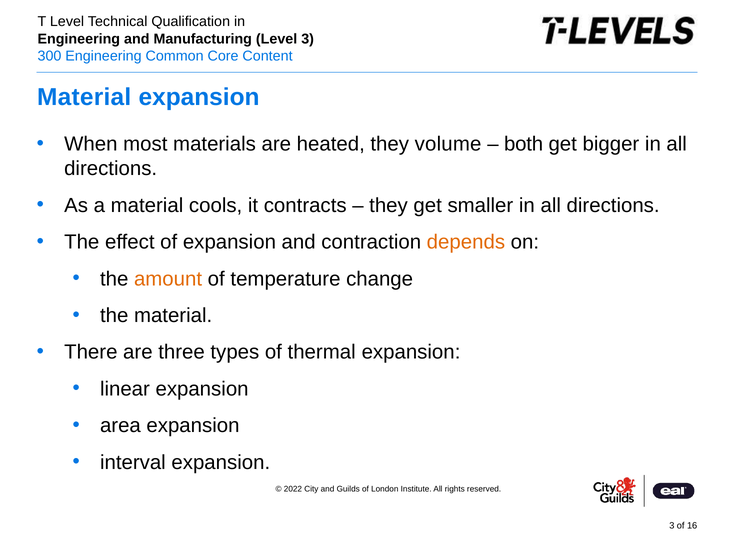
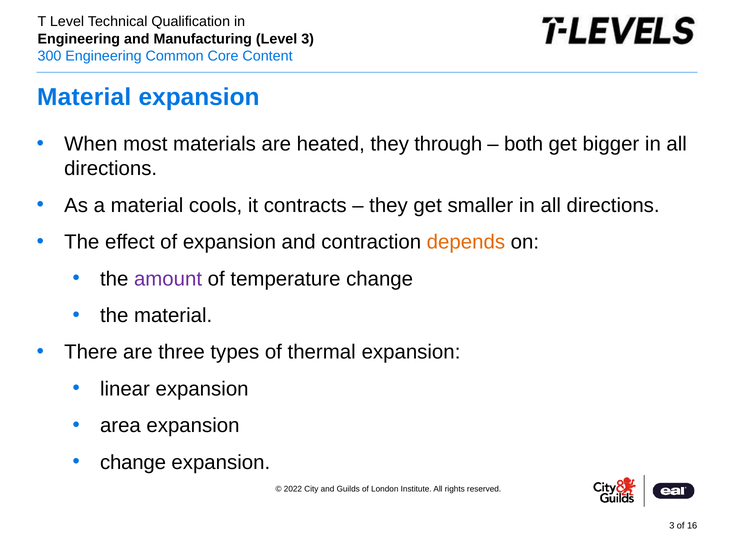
volume: volume -> through (448, 144)
amount colour: orange -> purple (168, 279)
interval: interval -> change (133, 463)
